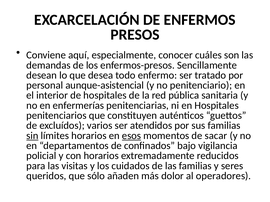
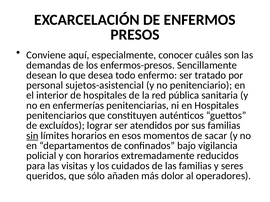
aunque-asistencial: aunque-asistencial -> sujetos-asistencial (105, 85)
varios: varios -> lograr (100, 126)
esos underline: present -> none (131, 136)
